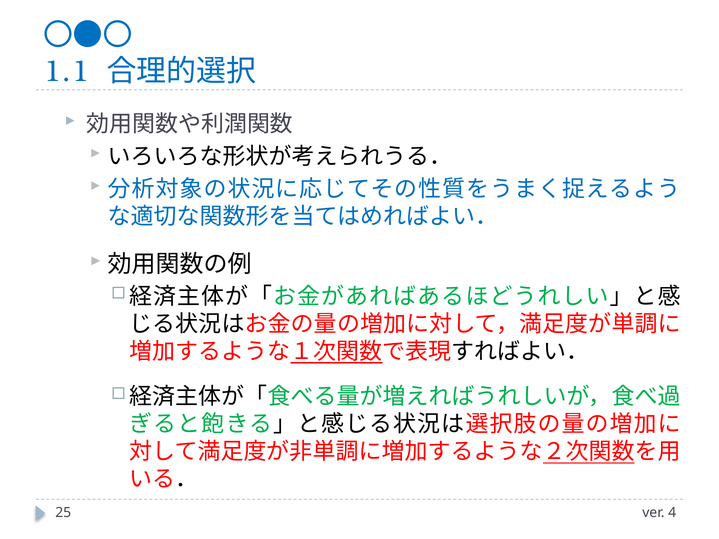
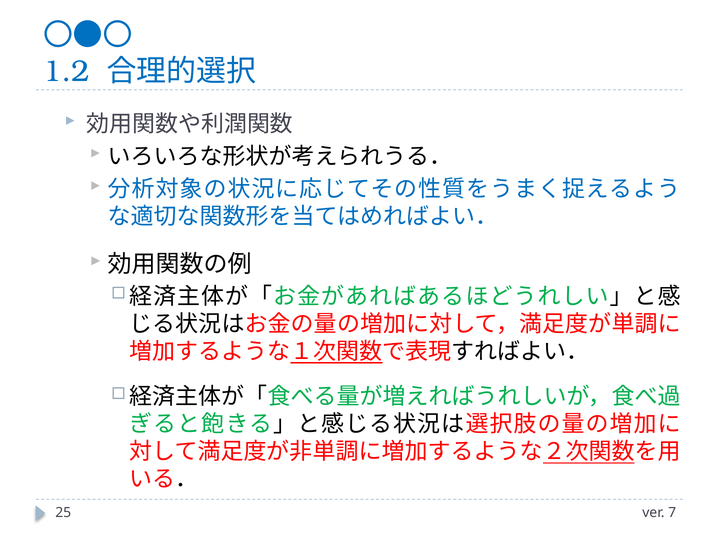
1.1: 1.1 -> 1.2 (66, 71)
4: 4 -> 7 (672, 513)
